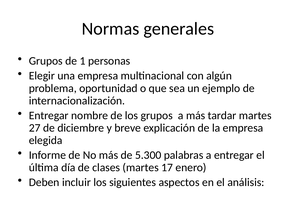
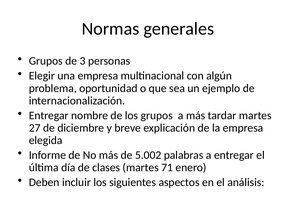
1: 1 -> 3 (83, 61)
5.300: 5.300 -> 5.002 (148, 155)
17: 17 -> 71 (167, 168)
